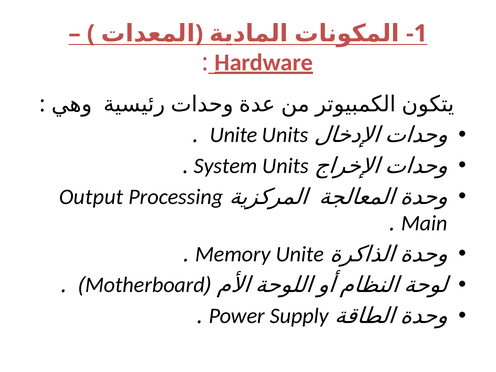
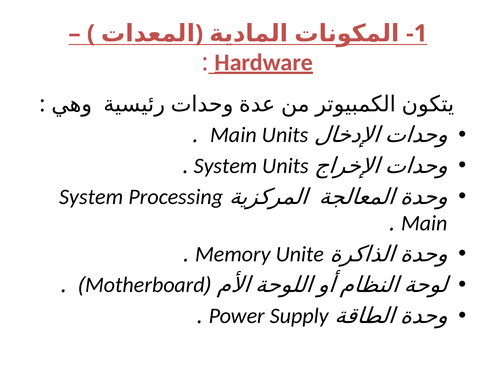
Unite: Unite -> Main (233, 135)
Output: Output -> System (91, 197)
